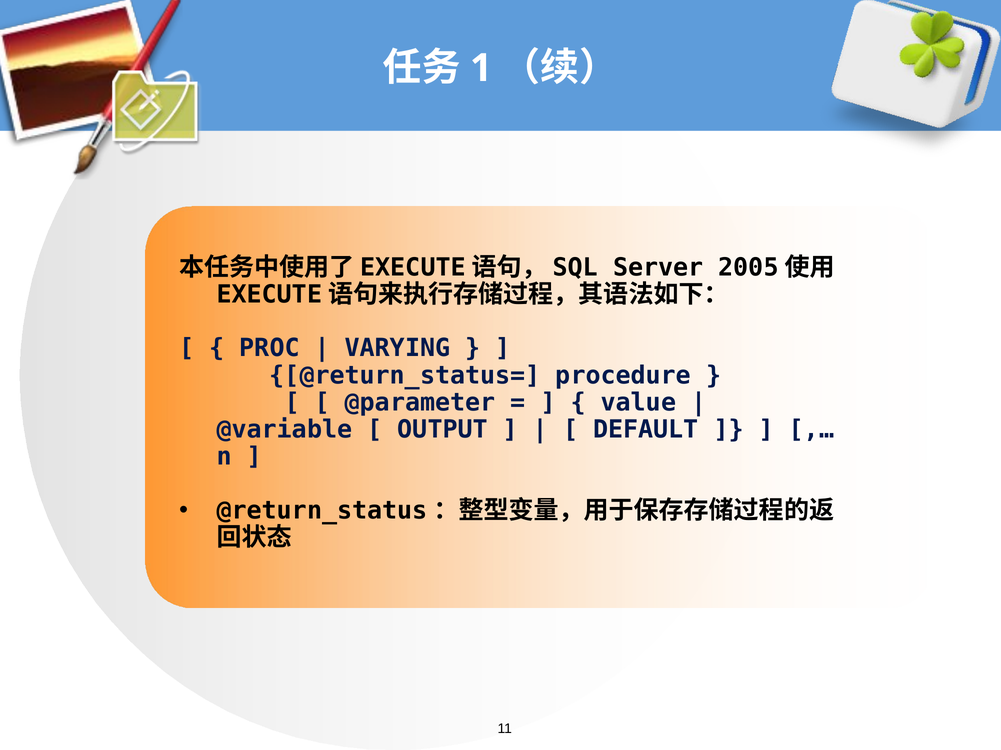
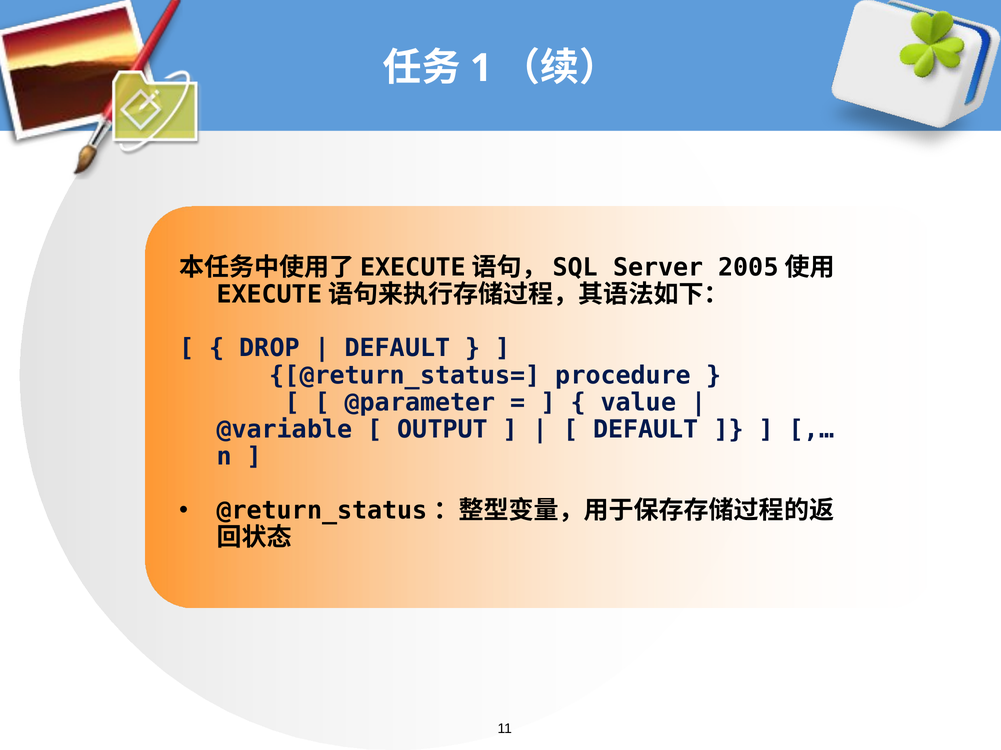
PROC: PROC -> DROP (270, 349)
VARYING: VARYING -> DEFAULT (398, 349)
